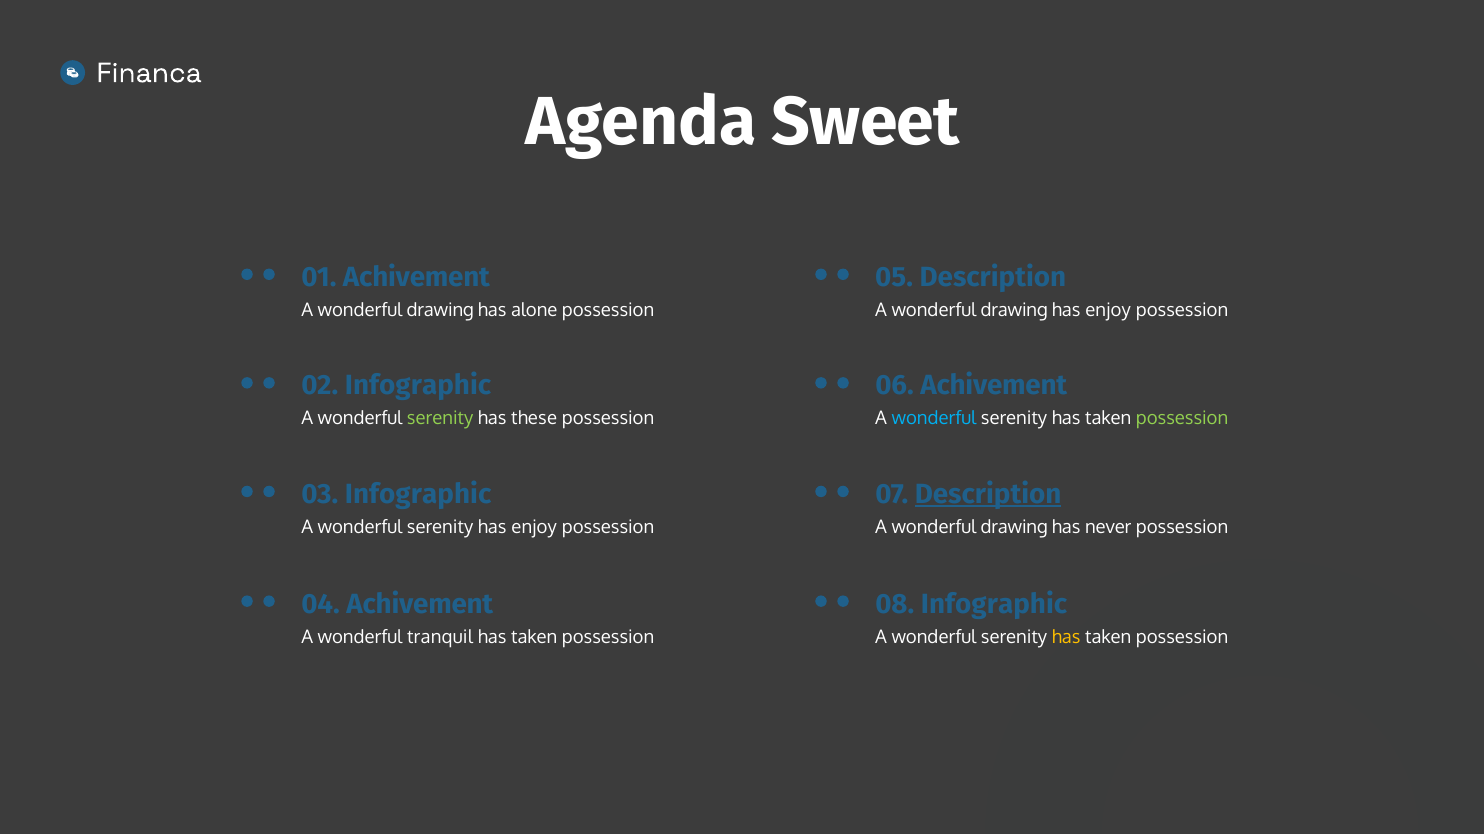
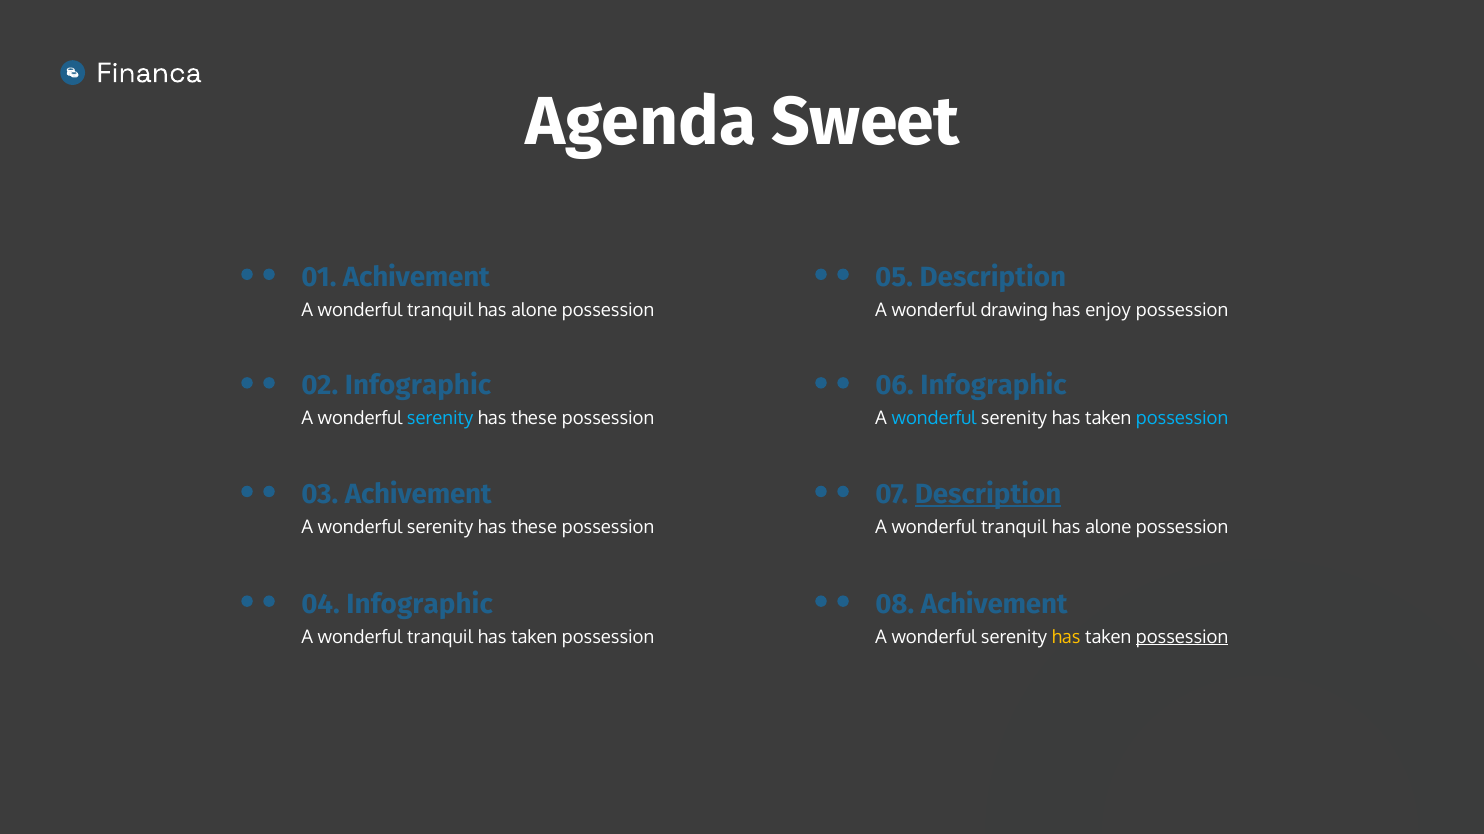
drawing: drawing -> tranquil (440, 310)
06 Achivement: Achivement -> Infographic (994, 386)
serenity colour: light green -> light blue (440, 419)
possession colour: light green -> light blue (1182, 419)
03 Infographic: Infographic -> Achivement (418, 495)
enjoy: enjoy -> these (534, 528)
drawing: drawing -> tranquil (1014, 528)
never: never -> alone (1108, 528)
04 Achivement: Achivement -> Infographic (420, 604)
08 Infographic: Infographic -> Achivement (994, 604)
possession underline: none -> present (1182, 637)
